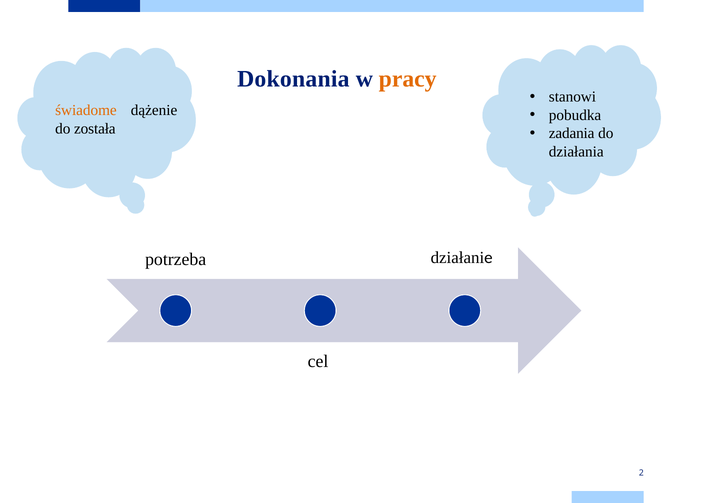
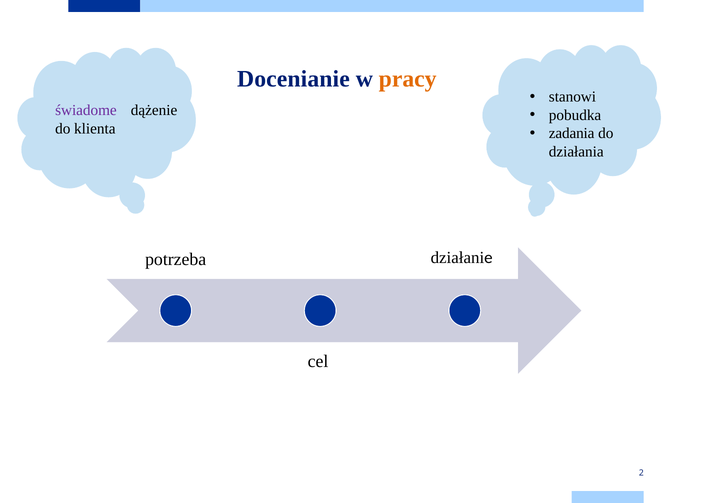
Dokonania: Dokonania -> Docenianie (293, 79)
świadome colour: orange -> purple (86, 110)
została: została -> klienta (95, 129)
